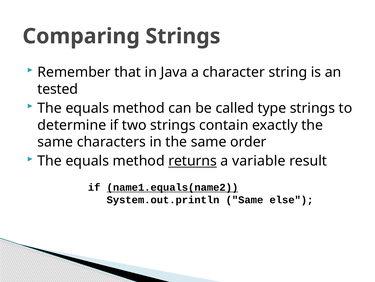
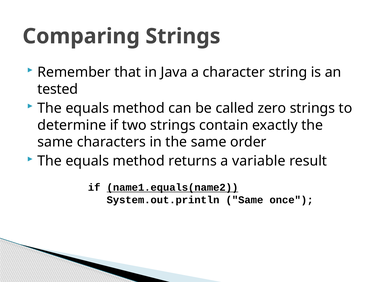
type: type -> zero (272, 108)
returns underline: present -> none (193, 161)
else: else -> once (291, 199)
